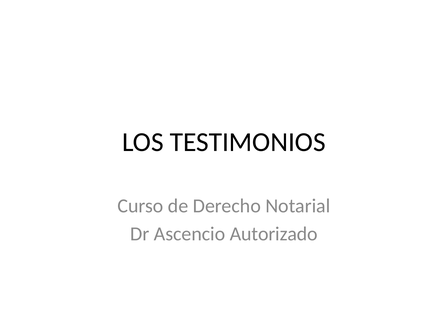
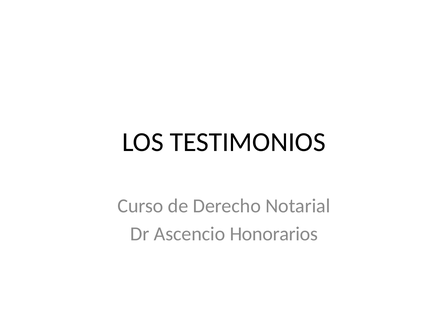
Autorizado: Autorizado -> Honorarios (274, 234)
